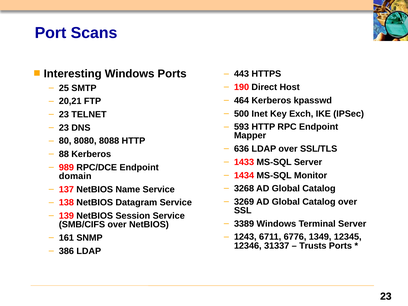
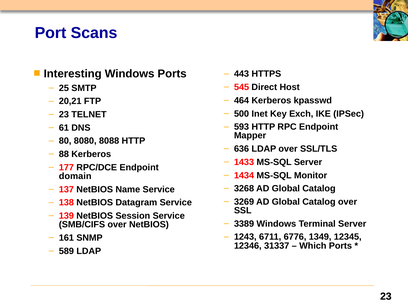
190: 190 -> 545 (242, 87)
23: 23 -> 61 (64, 128)
989: 989 -> 177 (66, 167)
Trusts: Trusts -> Which (313, 246)
386: 386 -> 589 (66, 251)
